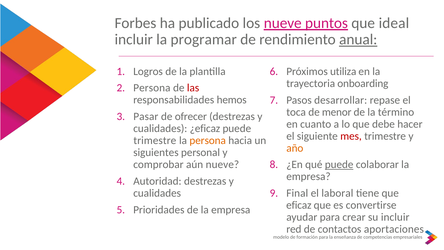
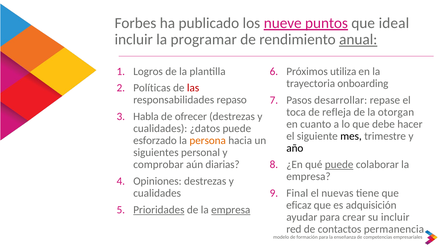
Persona: Persona -> Políticas (152, 88)
hemos: hemos -> repaso (232, 100)
menor: menor -> refleja (337, 112)
término: término -> otorgan (396, 112)
Pasar: Pasar -> Habla (146, 116)
¿eficaz: ¿eficaz -> ¿datos (205, 128)
mes colour: red -> black (351, 136)
trimestre: trimestre -> esforzado (155, 140)
año colour: orange -> black (295, 148)
aún nueve: nueve -> diarias (223, 164)
Autoridad: Autoridad -> Opiniones (157, 181)
laboral: laboral -> nuevas (337, 193)
convertirse: convertirse -> adquisición (371, 205)
Prioridades underline: none -> present (159, 210)
empresa underline: none -> present (231, 210)
aportaciones: aportaciones -> permanencia (394, 229)
